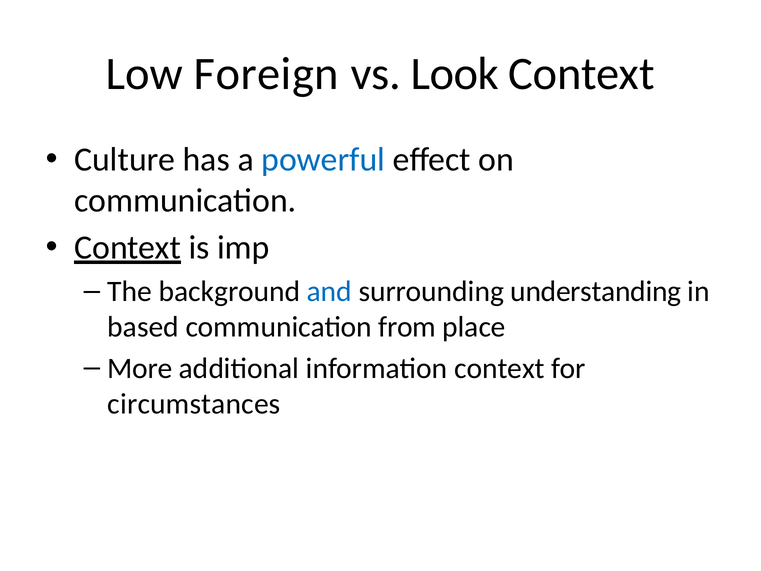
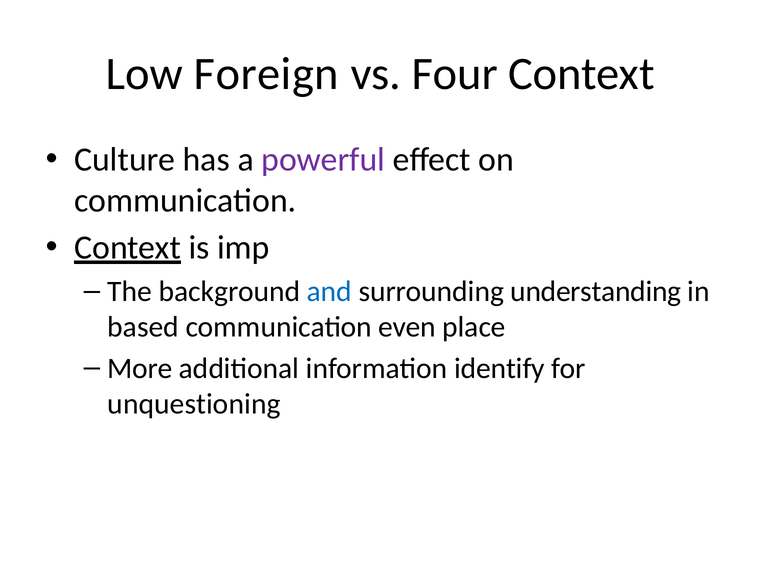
Look: Look -> Four (455, 74)
powerful colour: blue -> purple (323, 160)
from: from -> even (407, 327)
information context: context -> identify (499, 368)
circumstances: circumstances -> unquestioning (194, 404)
